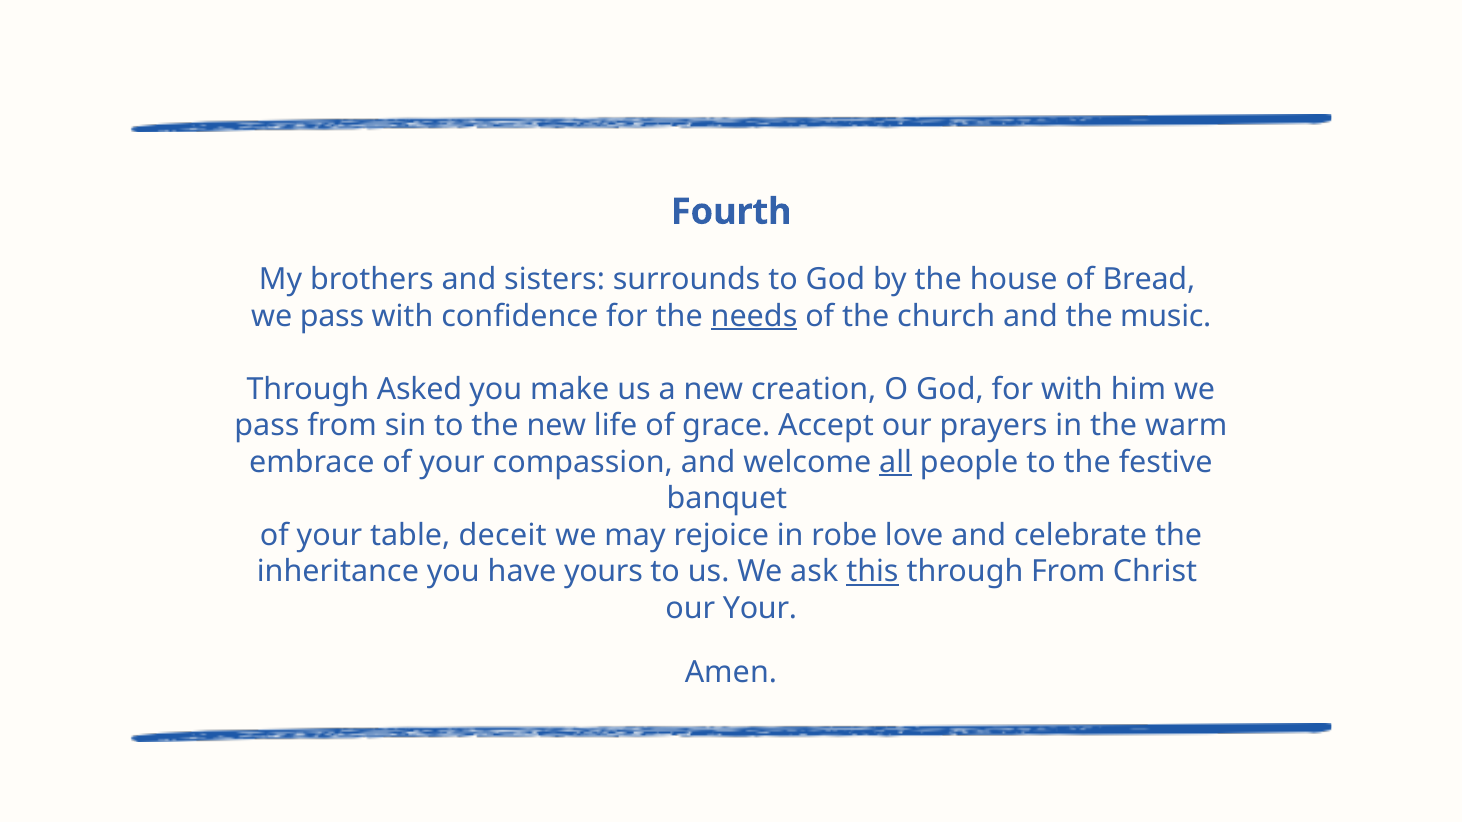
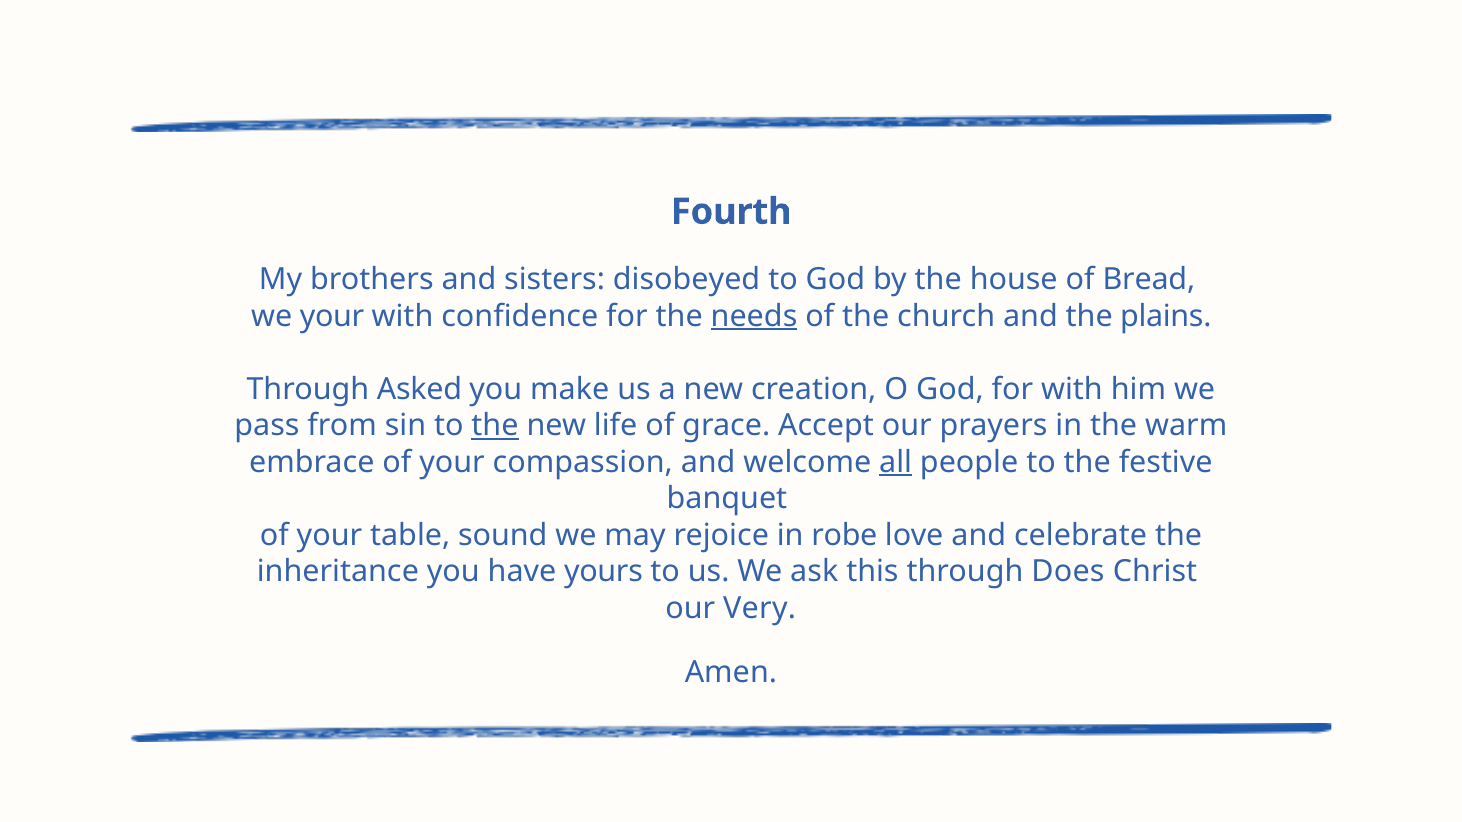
surrounds: surrounds -> disobeyed (687, 280)
pass: pass -> your (332, 316)
music: music -> plains (1166, 316)
the underline: none -> present (495, 426)
deceit: deceit -> sound (503, 536)
this underline: present -> none (872, 572)
through From: From -> Does (1068, 572)
our Your: Your -> Very (760, 609)
